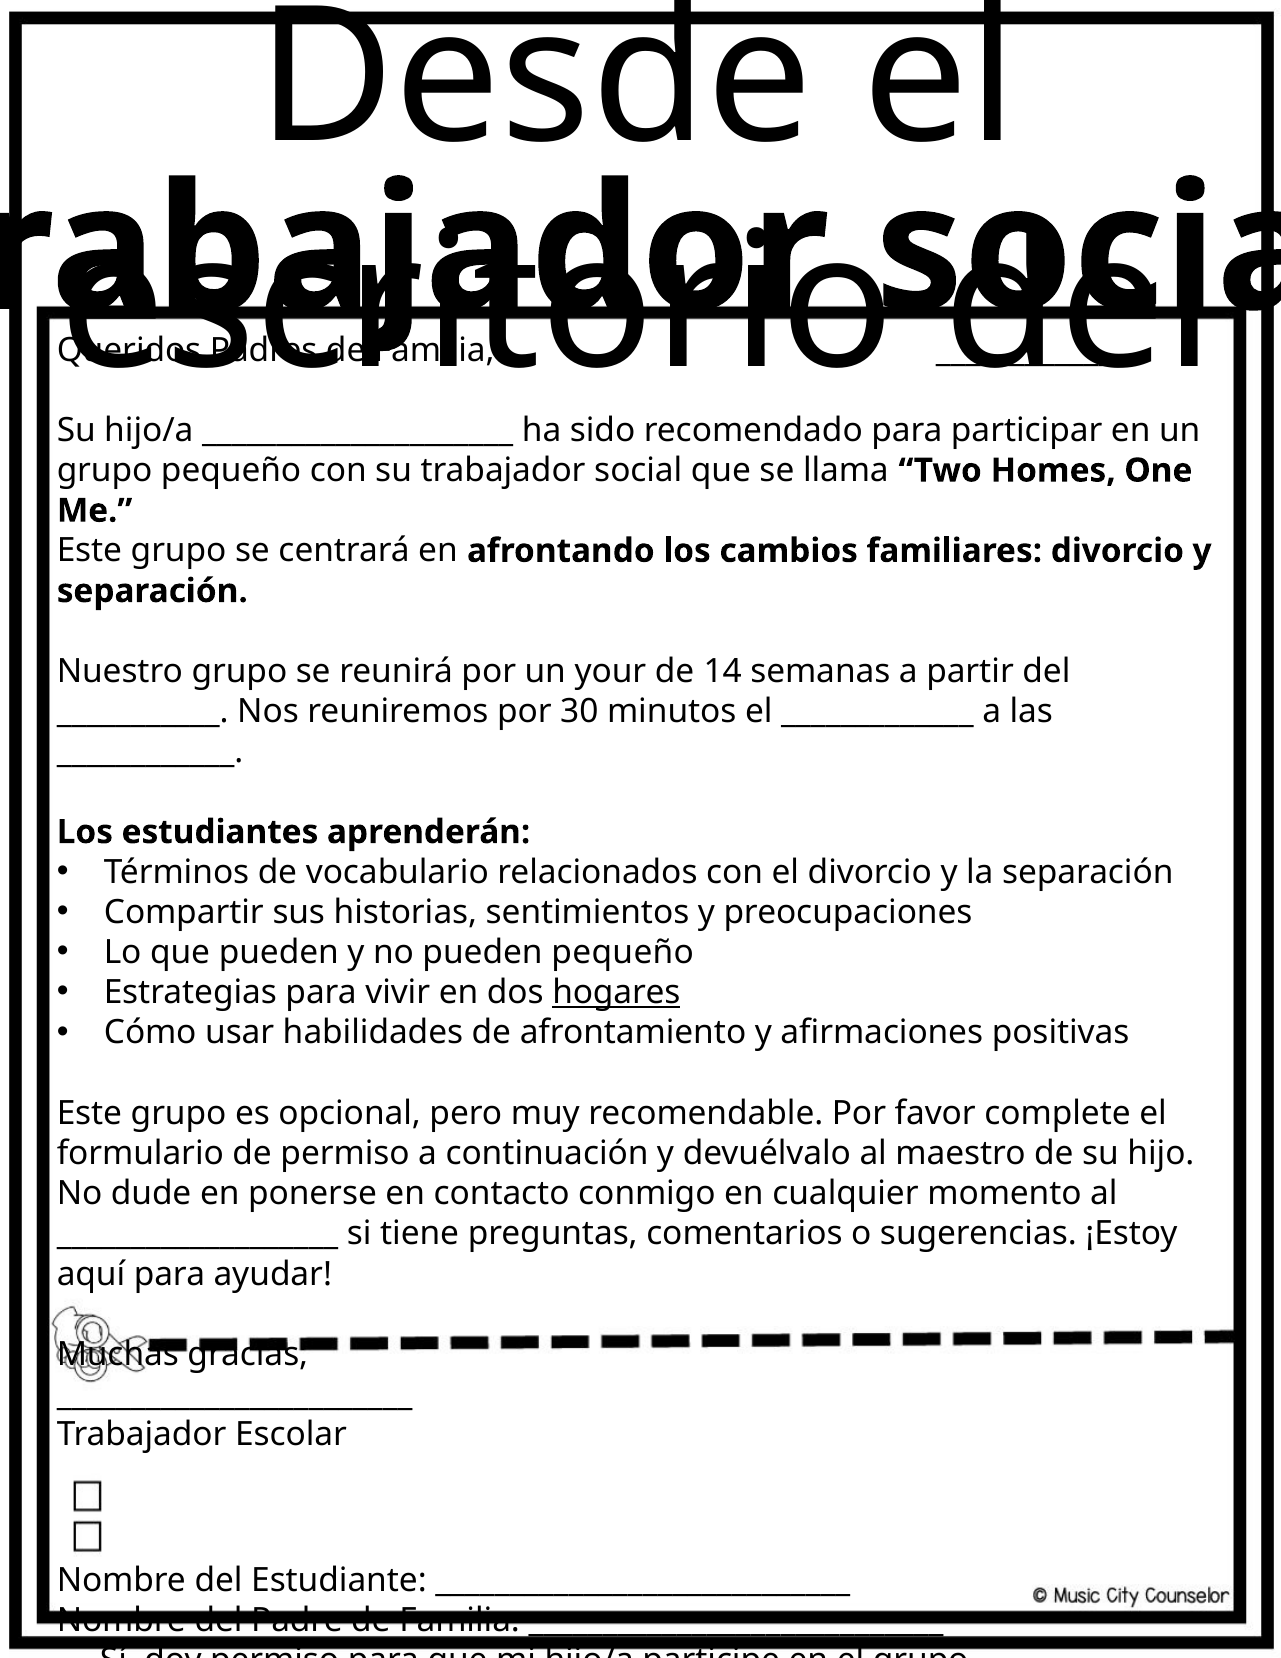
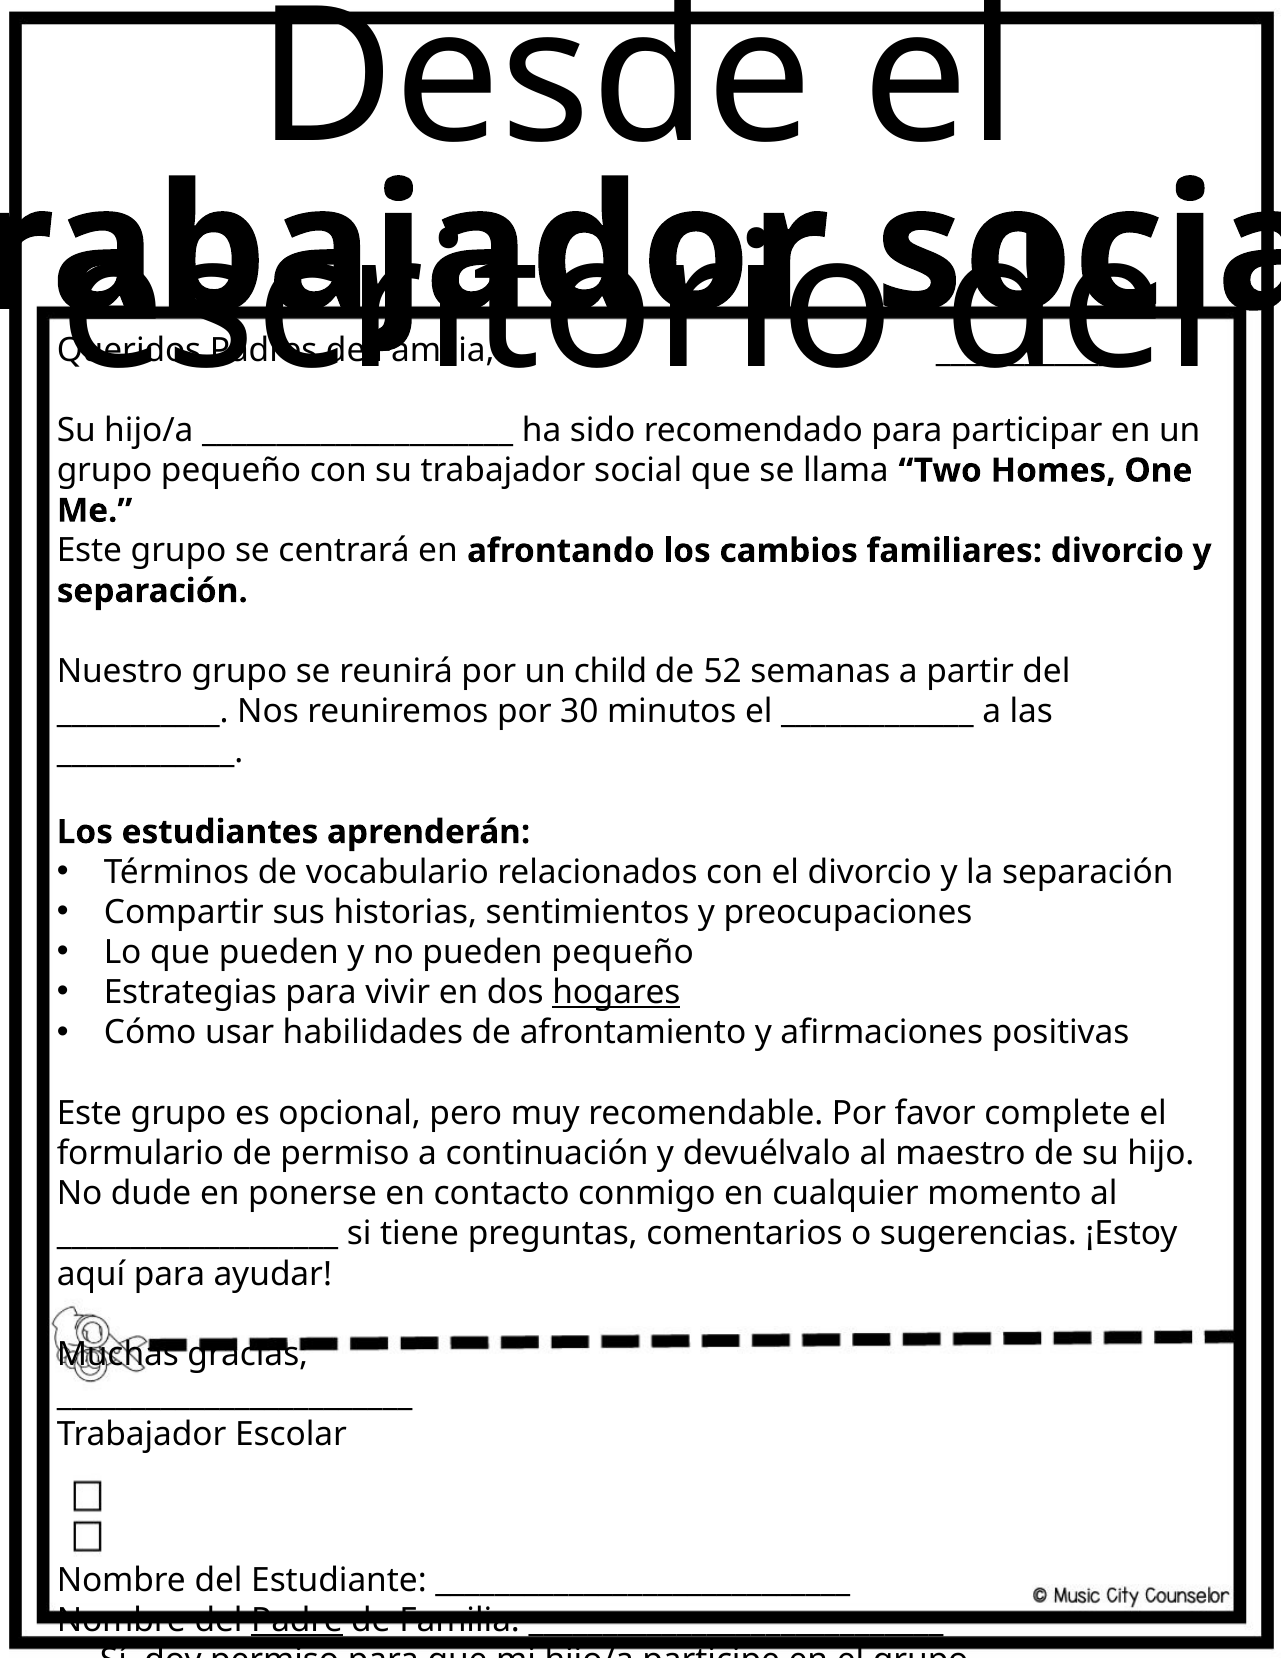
your: your -> child (611, 671)
14: 14 -> 52 (723, 671)
Padre underline: none -> present (297, 1620)
